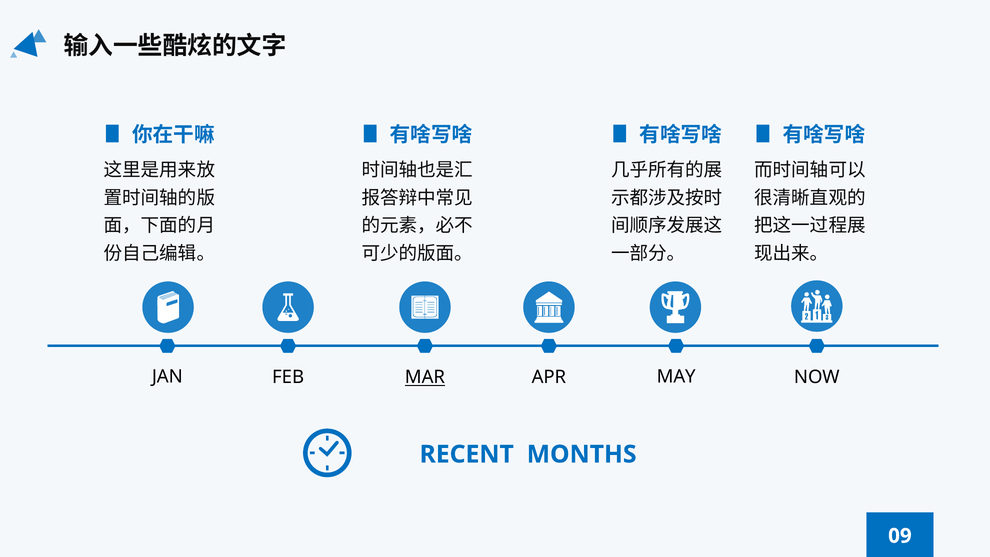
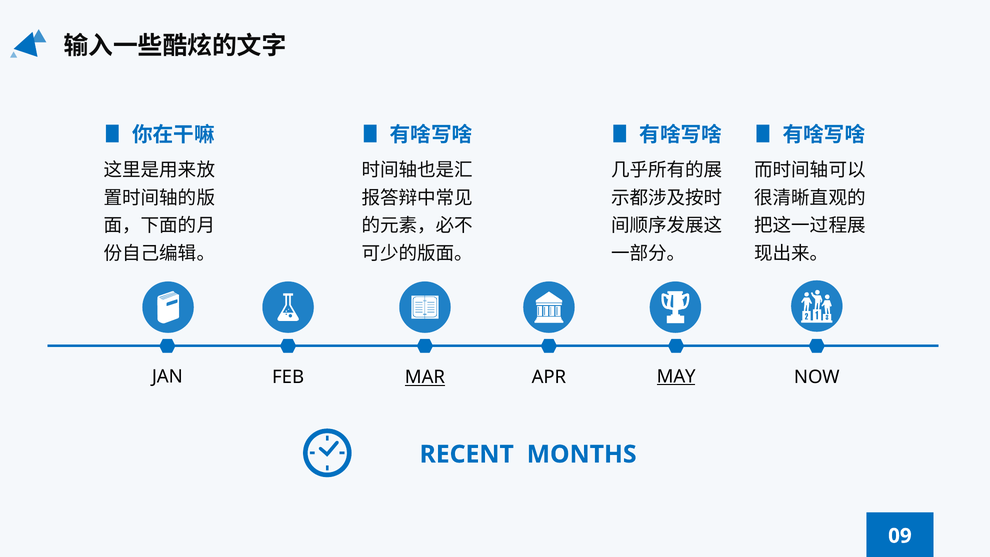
MAY underline: none -> present (676, 376)
